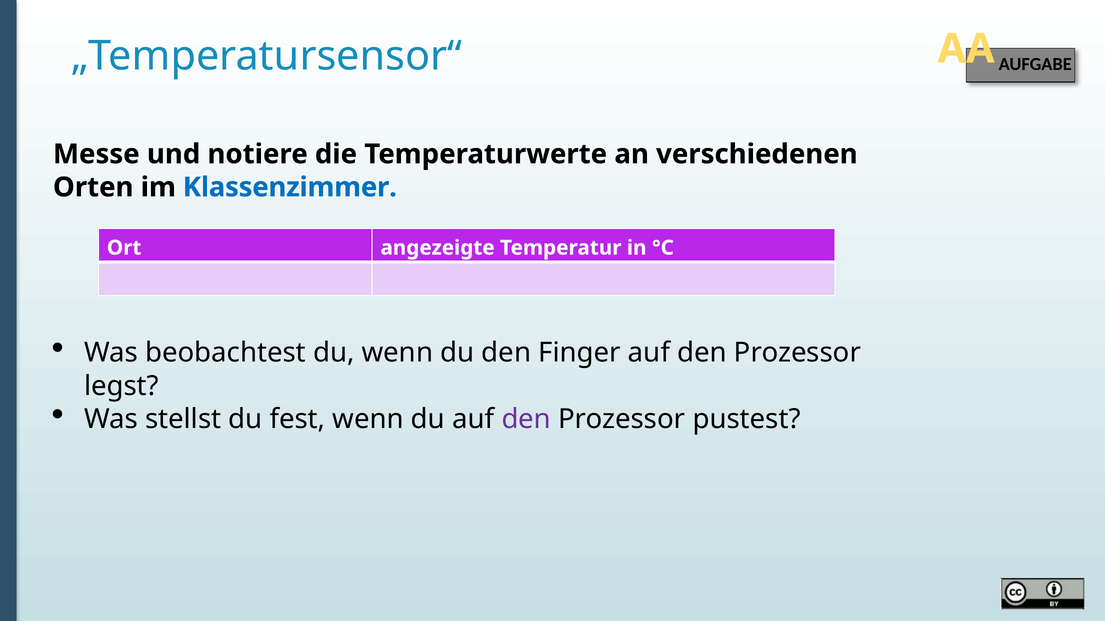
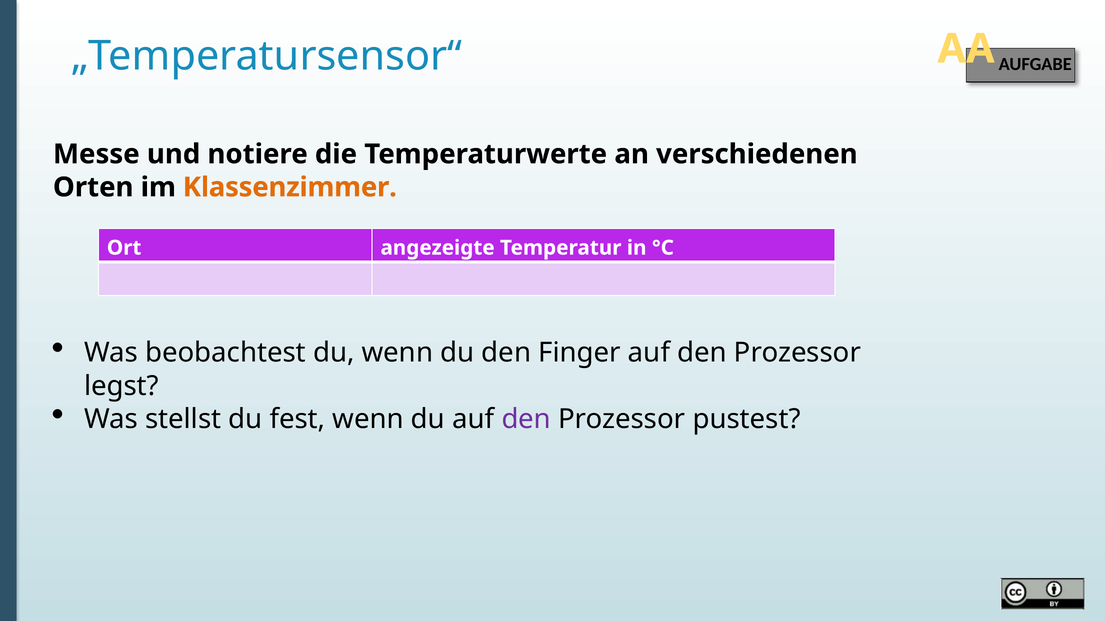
Klassenzimmer colour: blue -> orange (290, 187)
